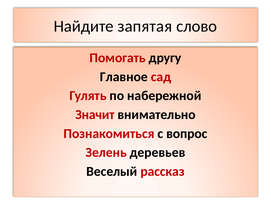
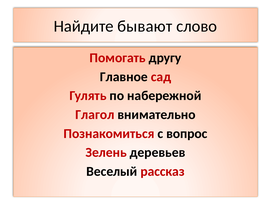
запятая: запятая -> бывают (145, 26)
Значит: Значит -> Глагол (95, 115)
